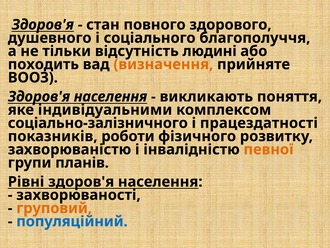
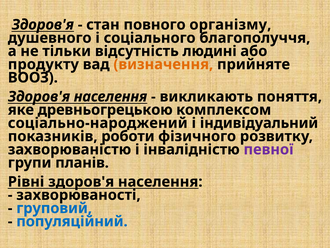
здорового: здорового -> організму (230, 25)
походить: походить -> продукту (43, 64)
індивідуальними: індивідуальними -> древньогрецькою (105, 110)
соціально-залізничного: соціально-залізничного -> соціально-народжений (98, 123)
працездатності: працездатності -> індивідуальний (259, 123)
певної colour: orange -> purple (268, 149)
груповий colour: orange -> blue (54, 208)
